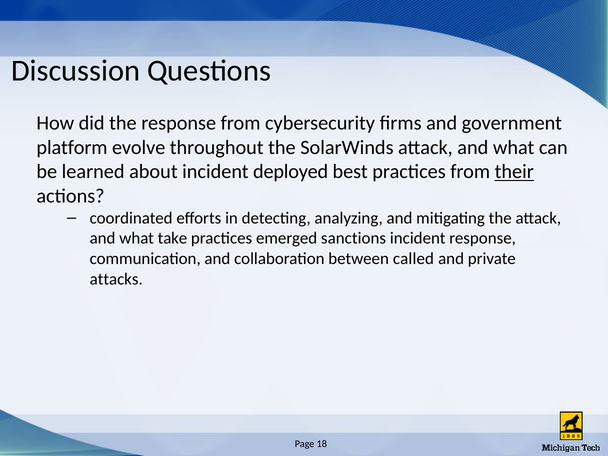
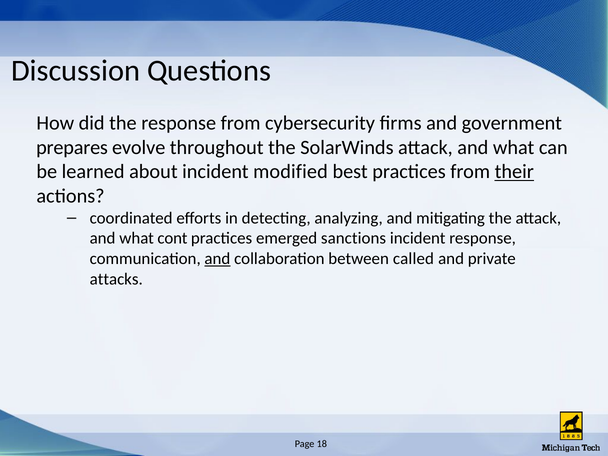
platform: platform -> prepares (72, 147)
deployed: deployed -> modified (290, 172)
take: take -> cont (172, 238)
and underline: none -> present (217, 259)
